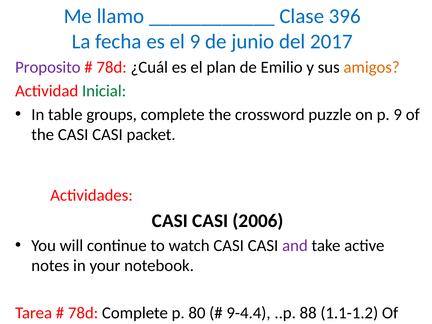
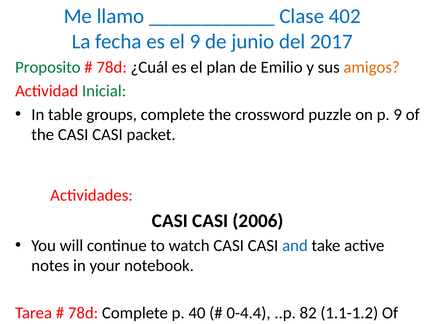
396: 396 -> 402 (345, 16)
Proposito colour: purple -> green (48, 67)
and colour: purple -> blue (295, 246)
80: 80 -> 40 (197, 313)
9-4.4: 9-4.4 -> 0-4.4 (248, 313)
88: 88 -> 82 (308, 313)
